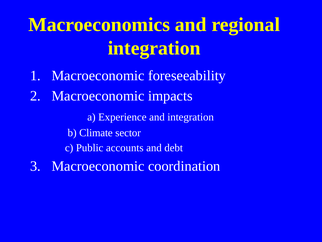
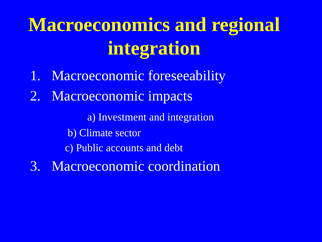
Experience: Experience -> Investment (122, 117)
